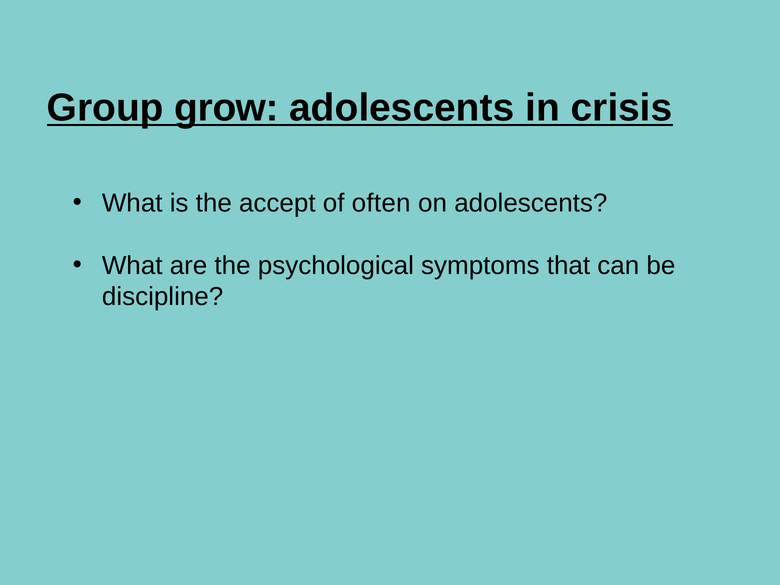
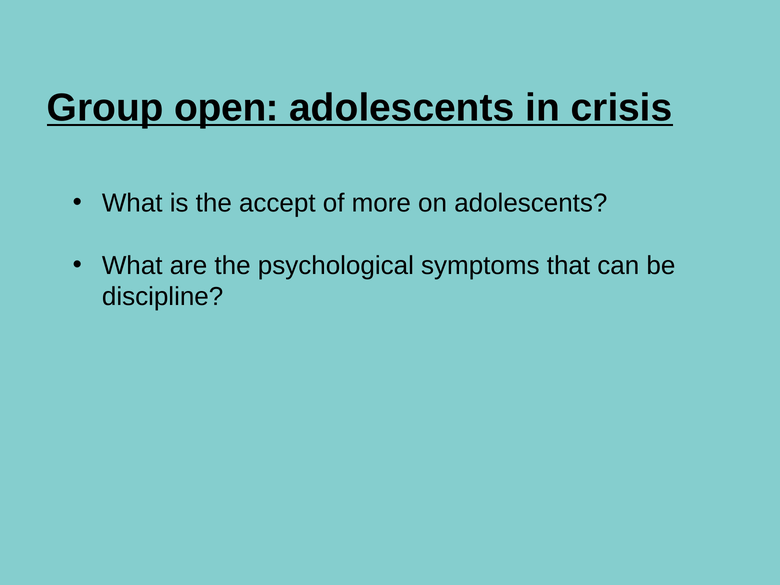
grow: grow -> open (227, 108)
often: often -> more (381, 203)
